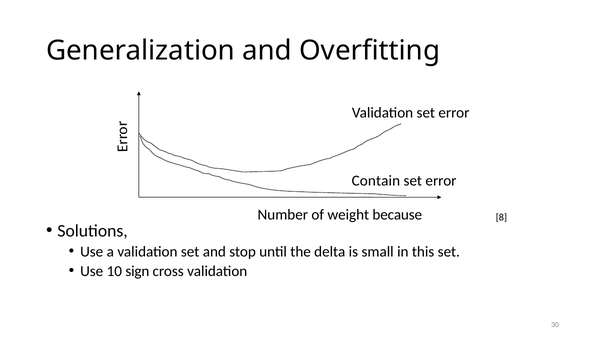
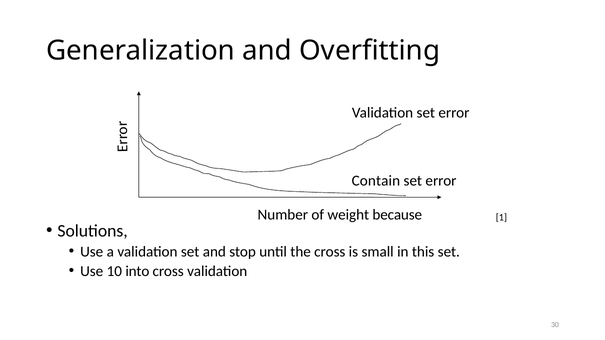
8: 8 -> 1 (501, 218)
the delta: delta -> cross (330, 252)
sign: sign -> into (137, 271)
